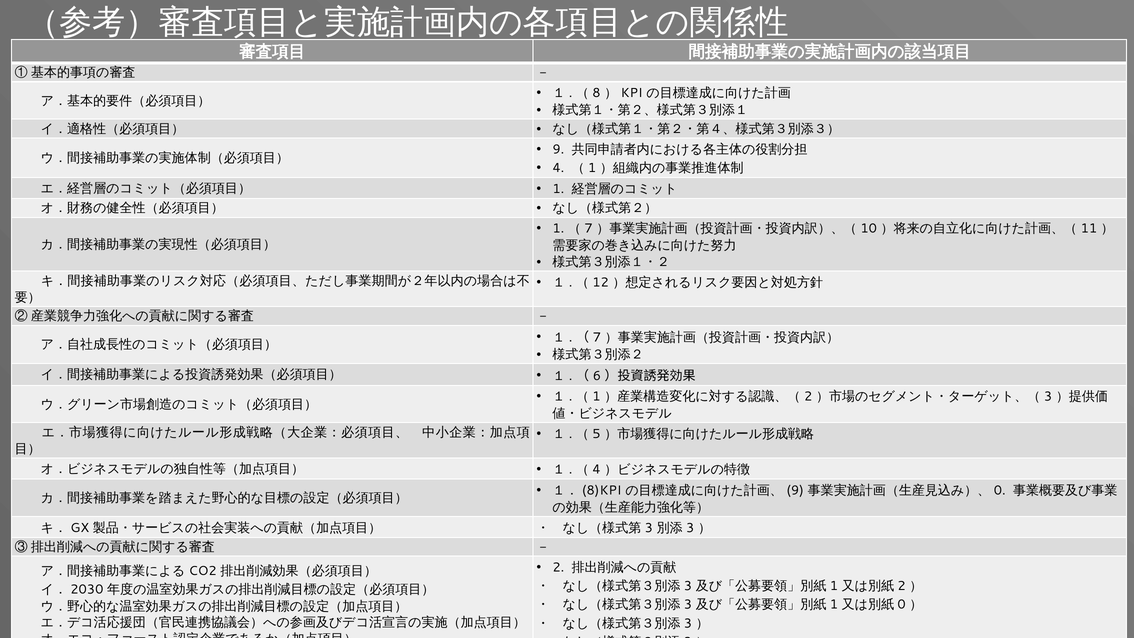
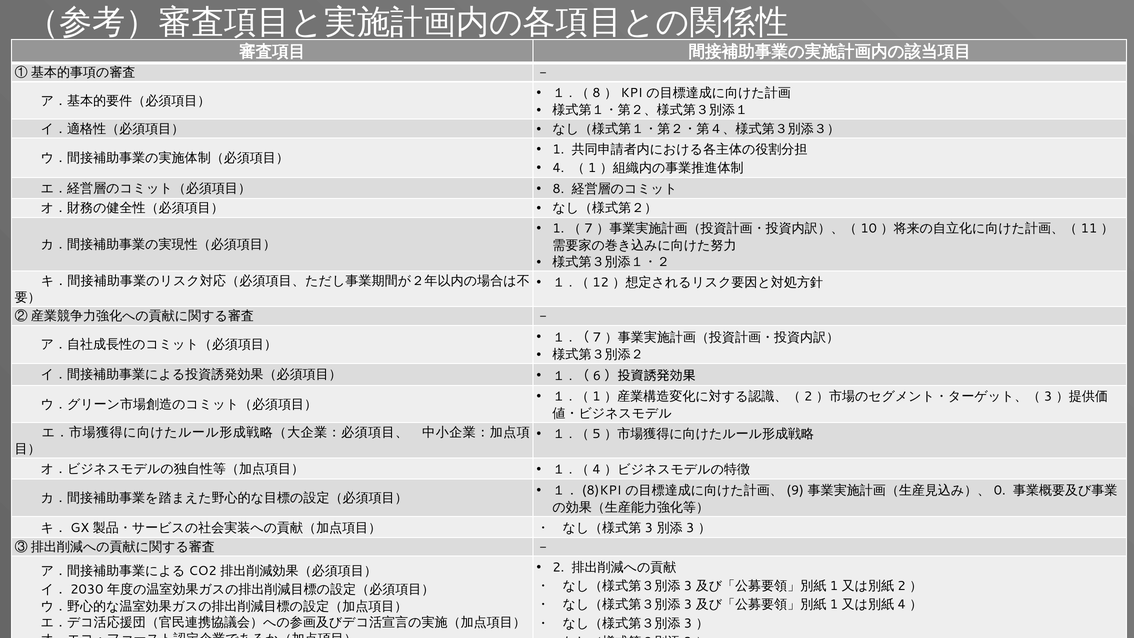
9: 9 -> 1 (558, 149)
1: 1 -> 8 (558, 189)
0: 0 -> 4 (902, 605)
